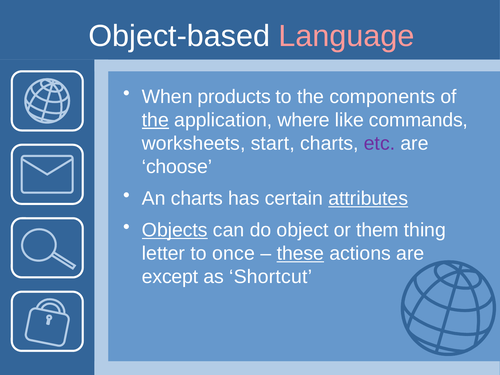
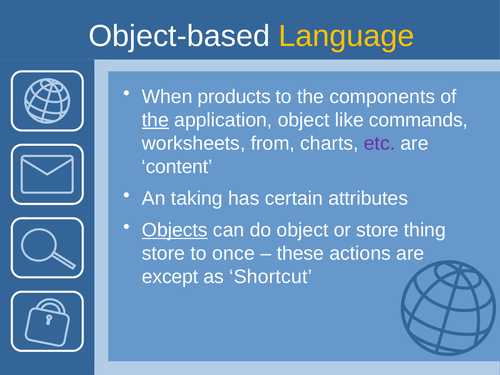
Language colour: pink -> yellow (347, 36)
application where: where -> object (304, 120)
start: start -> from (273, 143)
choose: choose -> content (177, 167)
An charts: charts -> taking (197, 198)
attributes underline: present -> none (368, 198)
or them: them -> store (378, 230)
letter: letter -> store (163, 253)
these underline: present -> none (300, 253)
